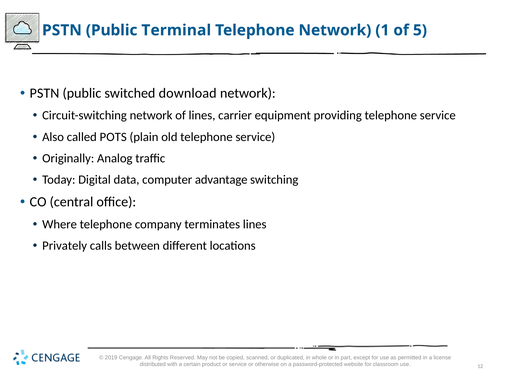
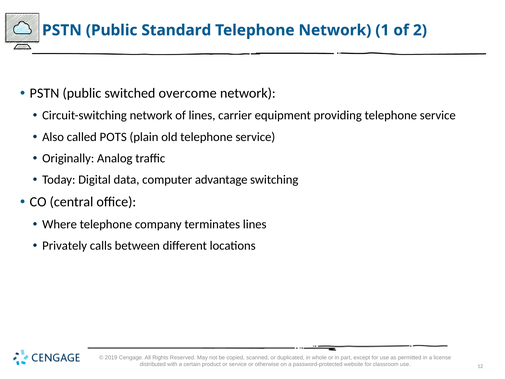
Terminal: Terminal -> Standard (176, 30)
5: 5 -> 2 (420, 30)
download: download -> overcome (188, 93)
